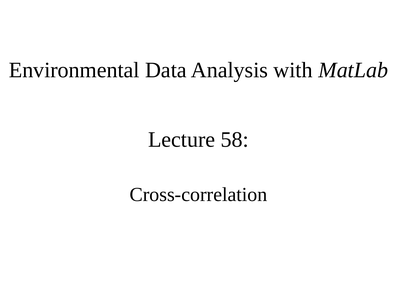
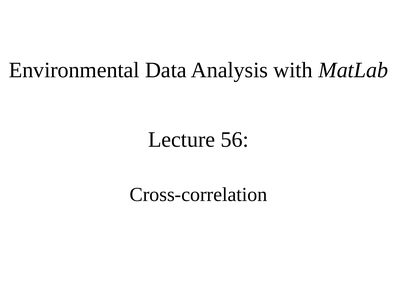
58: 58 -> 56 (235, 139)
